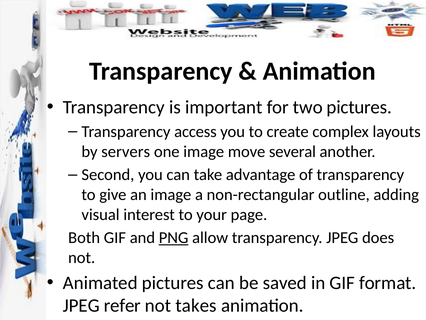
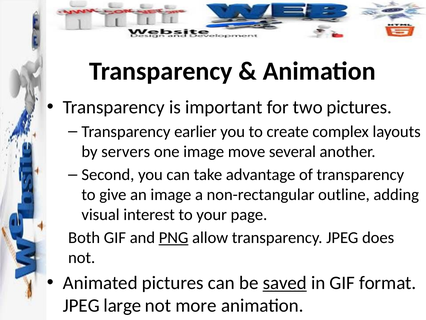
access: access -> earlier (195, 132)
saved underline: none -> present (285, 283)
refer: refer -> large (122, 305)
takes: takes -> more (196, 305)
